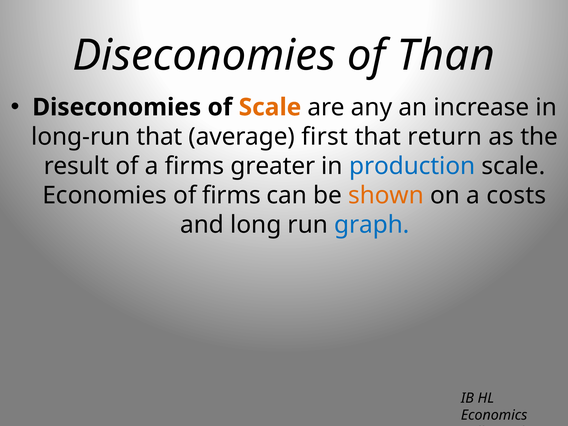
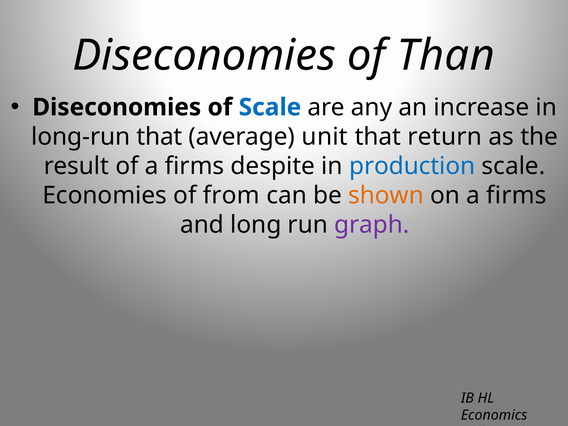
Scale colour: orange -> blue (270, 107)
first: first -> unit (325, 137)
greater: greater -> despite (273, 166)
of firms: firms -> from (231, 195)
on a costs: costs -> firms (516, 195)
graph colour: blue -> purple (372, 225)
